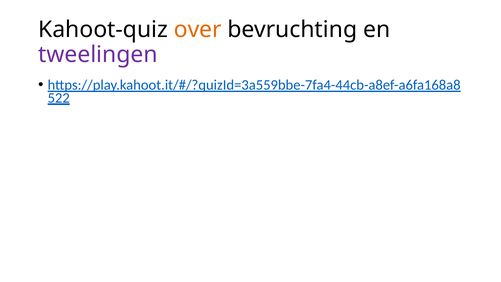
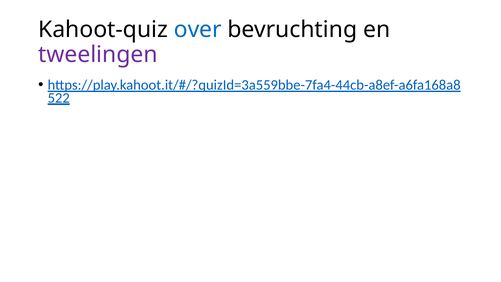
over colour: orange -> blue (198, 30)
